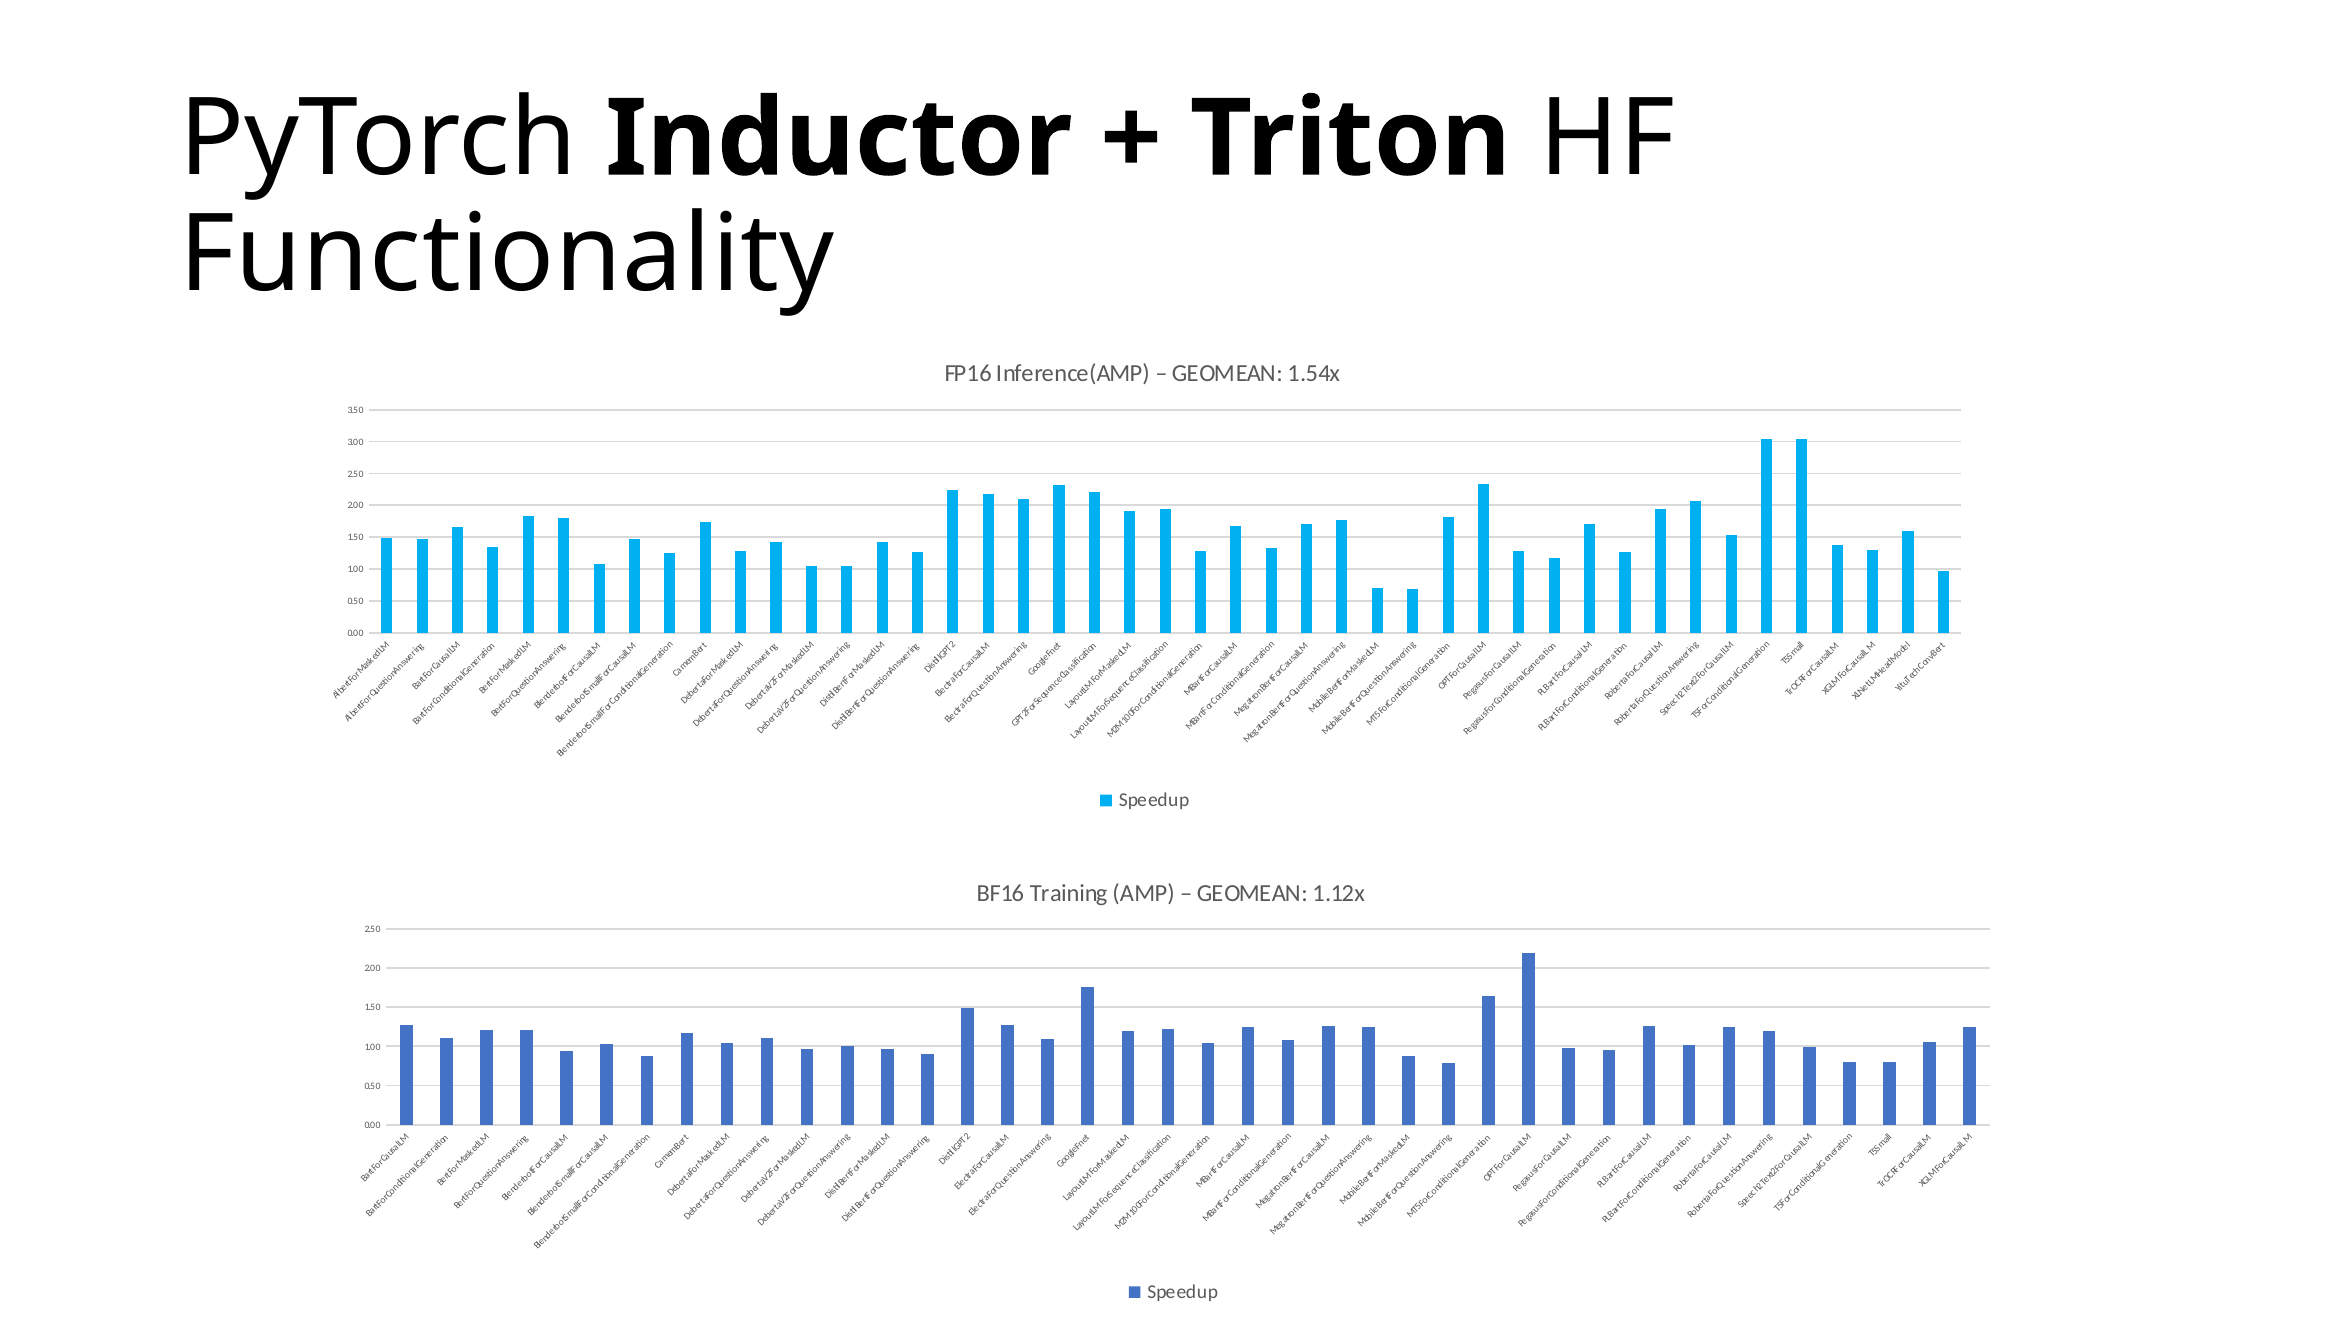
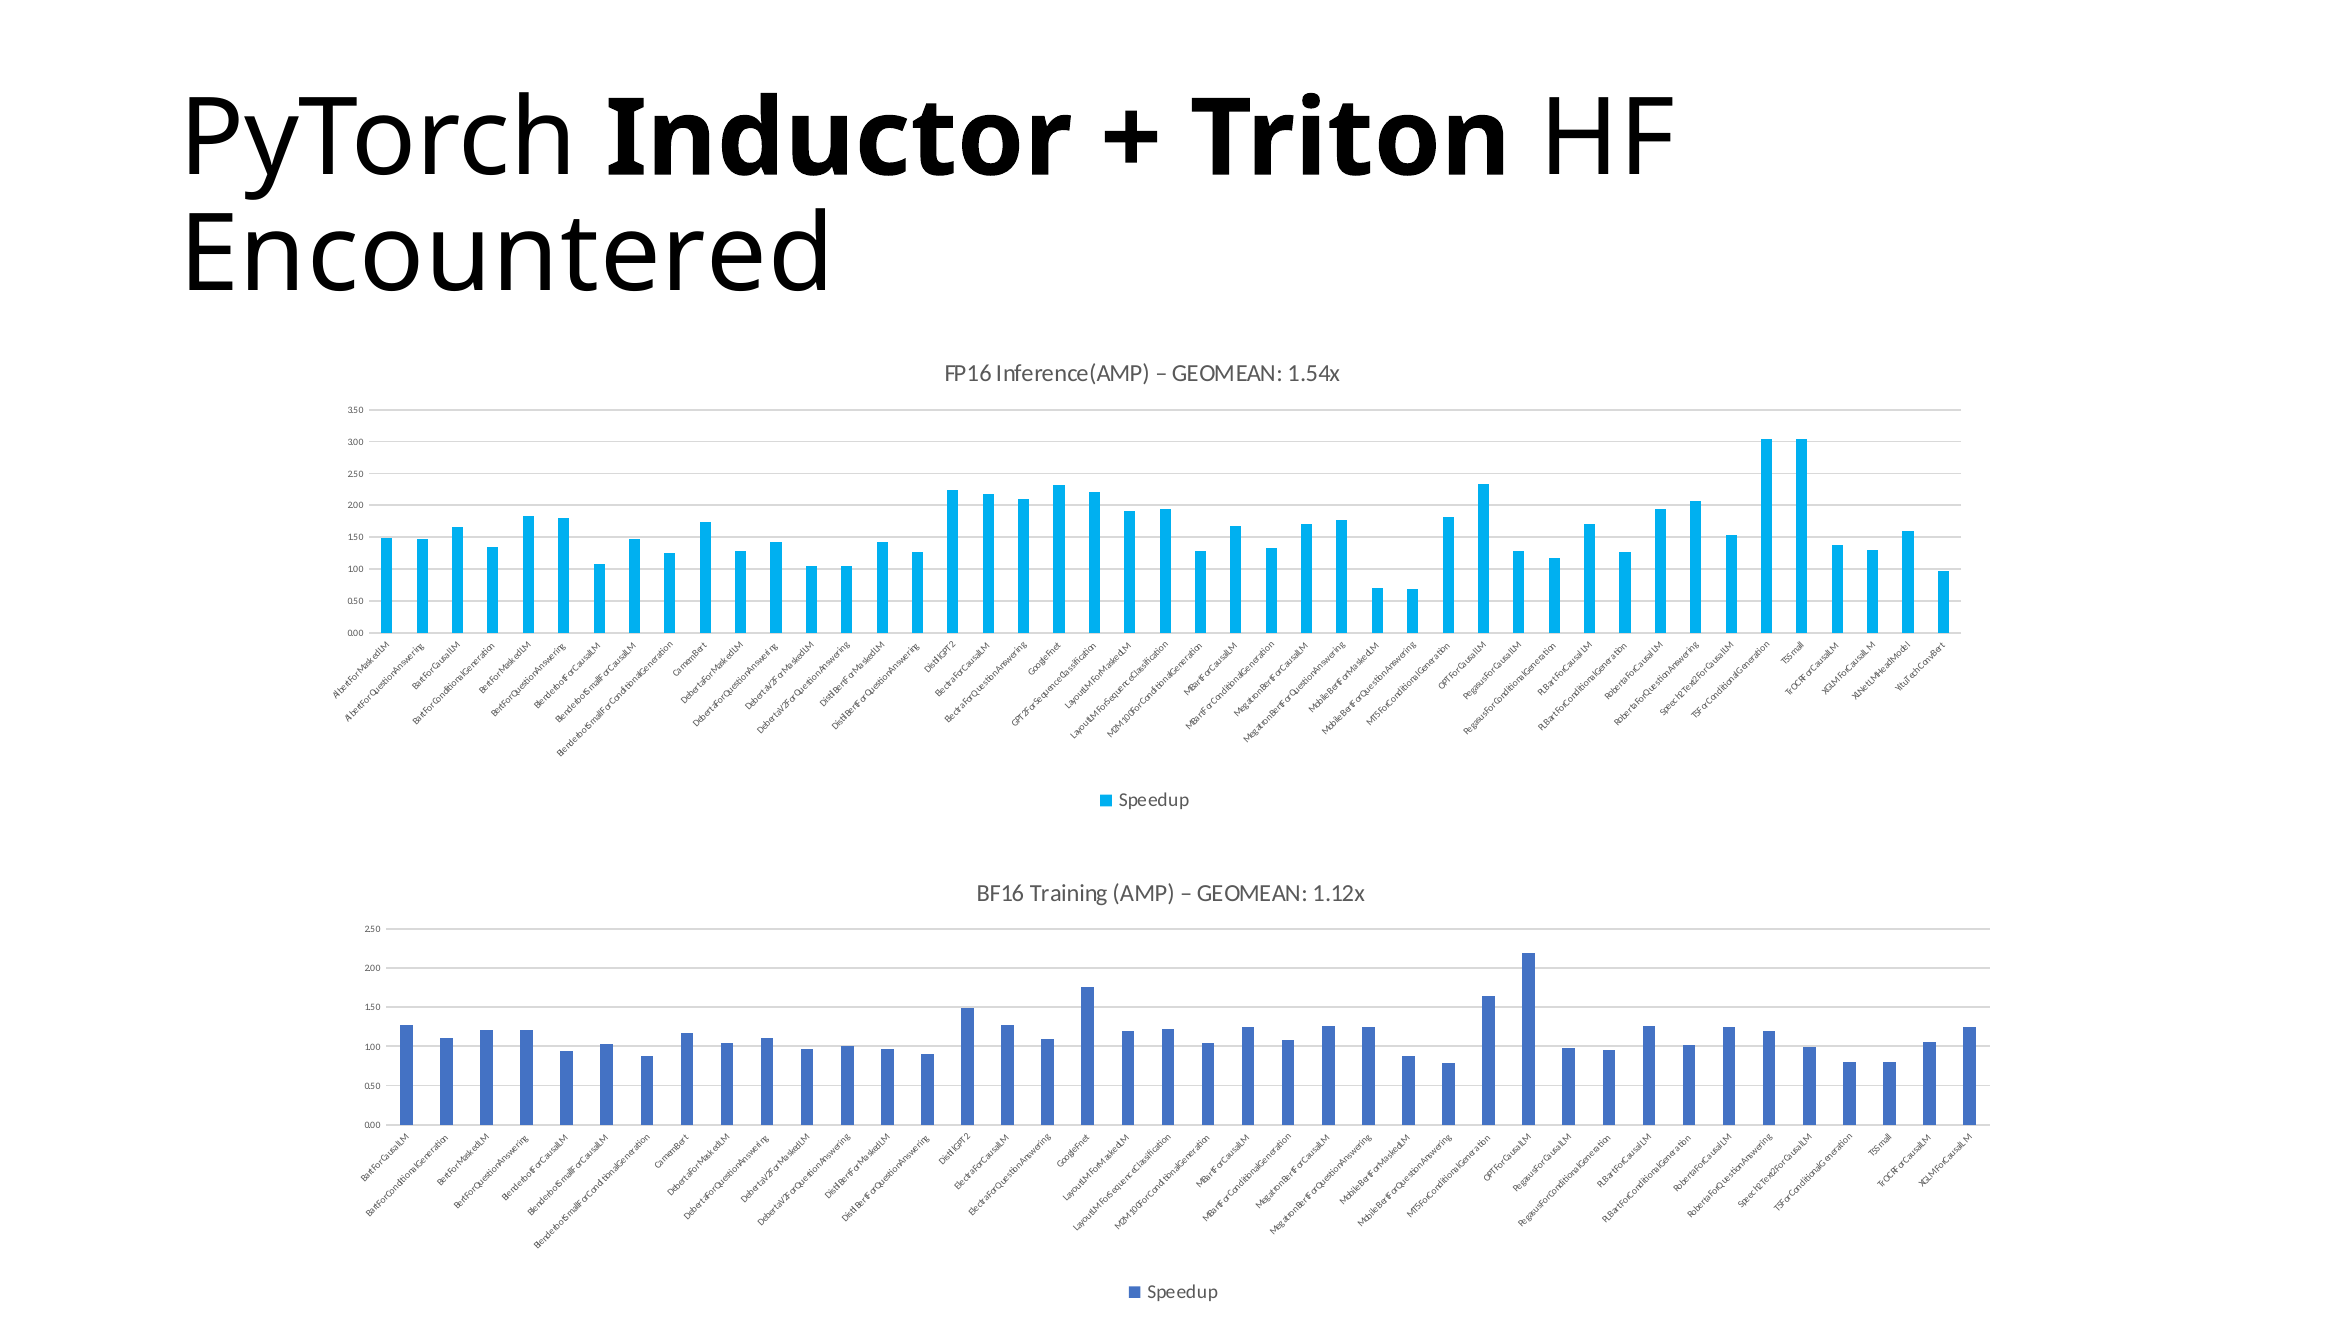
Functionality: Functionality -> Encountered (507, 255)
